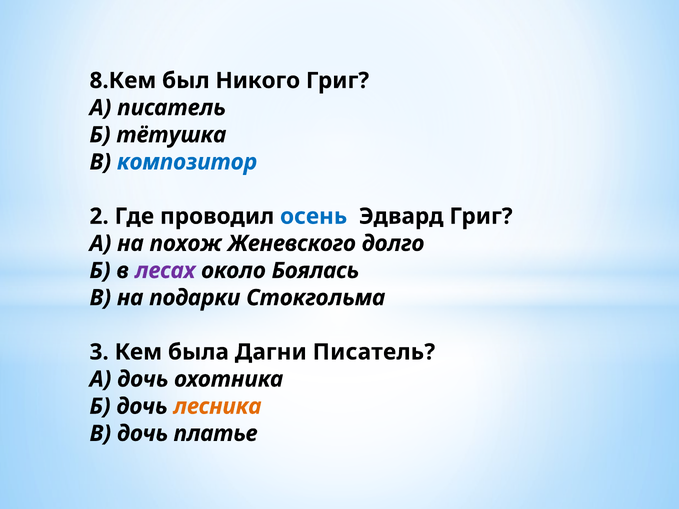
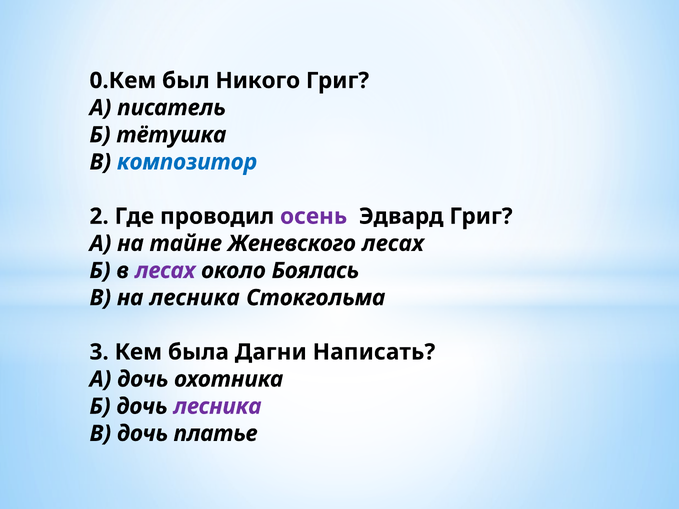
8.Кем: 8.Кем -> 0.Кем (123, 81)
осень colour: blue -> purple (314, 216)
похож: похож -> тайне (186, 244)
Женевского долго: долго -> лесах (393, 244)
на подарки: подарки -> лесника (195, 298)
Дагни Писатель: Писатель -> Написать (374, 352)
лесника colour: orange -> purple (217, 407)
